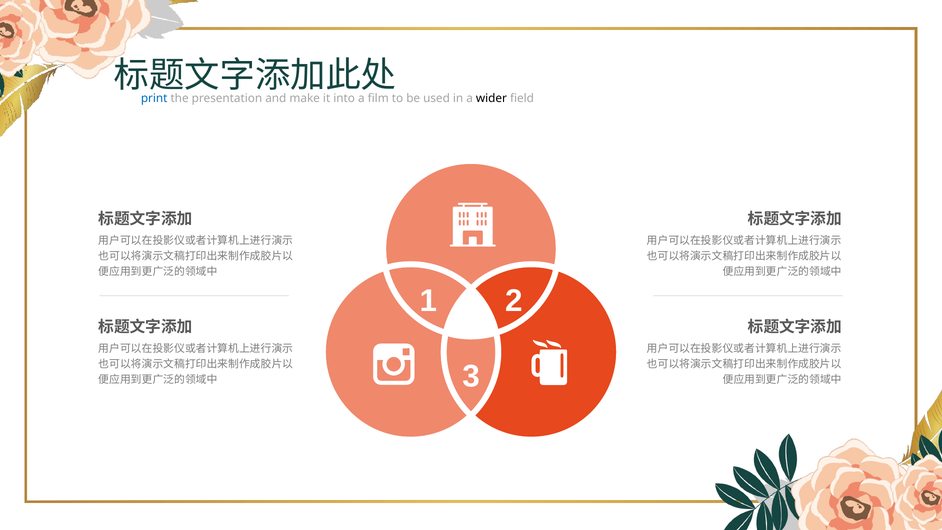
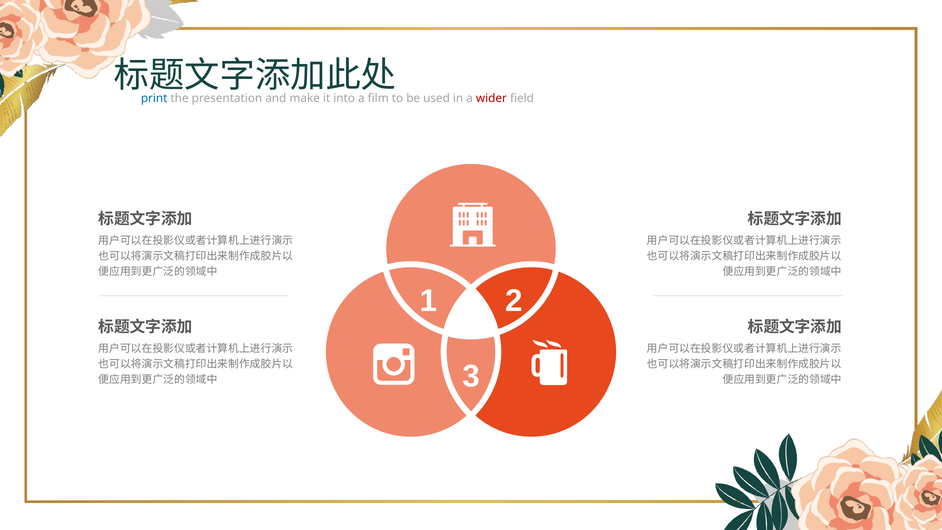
wider colour: black -> red (491, 98)
